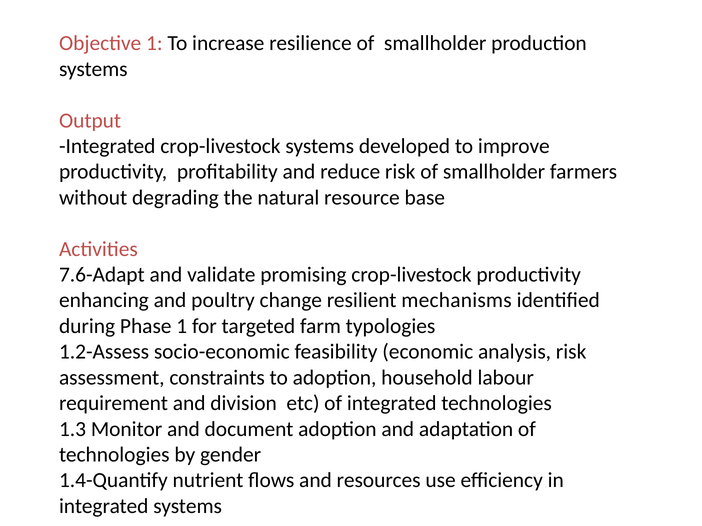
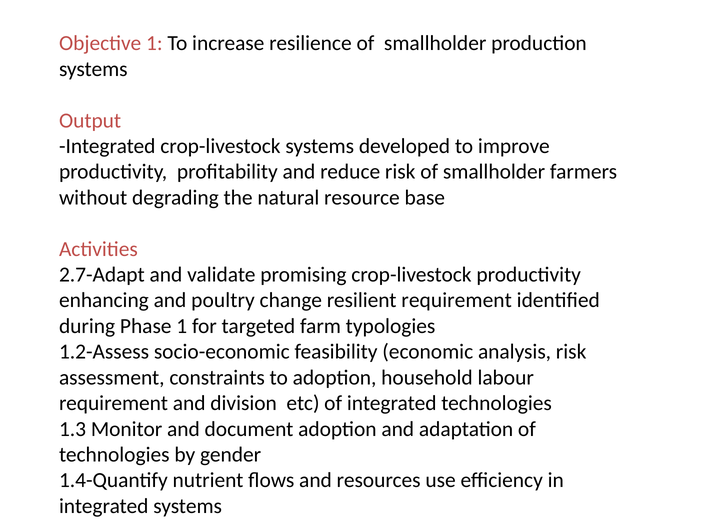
7.6-Adapt: 7.6-Adapt -> 2.7-Adapt (102, 275)
resilient mechanisms: mechanisms -> requirement (457, 301)
